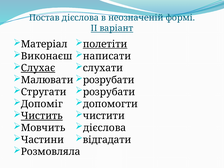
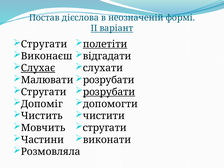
Матеріал: Матеріал -> Стругати (44, 44)
написати: написати -> відгадати (107, 56)
розрубати underline: none -> present (109, 92)
Чистить underline: present -> none (42, 116)
дієслова: дієслова -> стругати (105, 128)
відгадати: відгадати -> виконати (107, 140)
